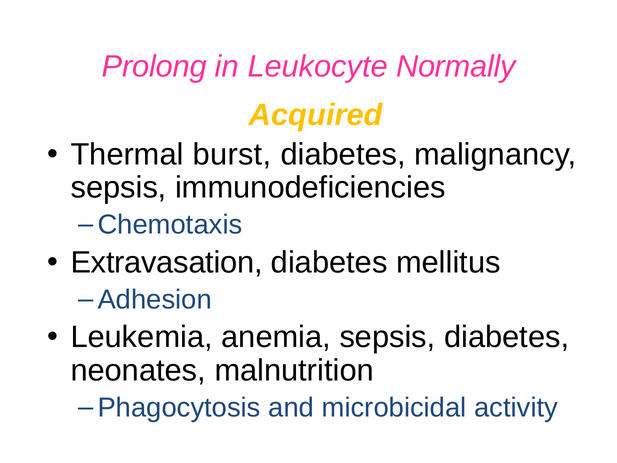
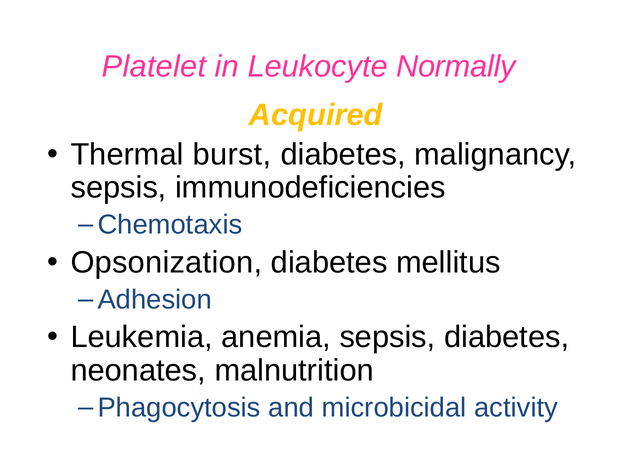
Prolong: Prolong -> Platelet (154, 66)
Extravasation: Extravasation -> Opsonization (166, 262)
